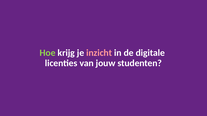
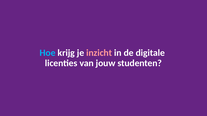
Hoe colour: light green -> light blue (48, 53)
